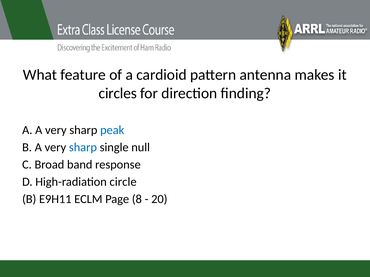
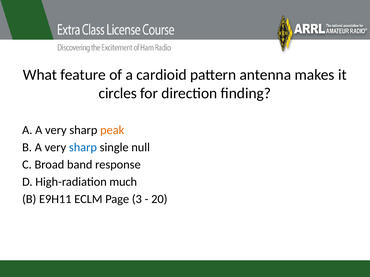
peak colour: blue -> orange (112, 130)
circle: circle -> much (123, 182)
8: 8 -> 3 (137, 199)
